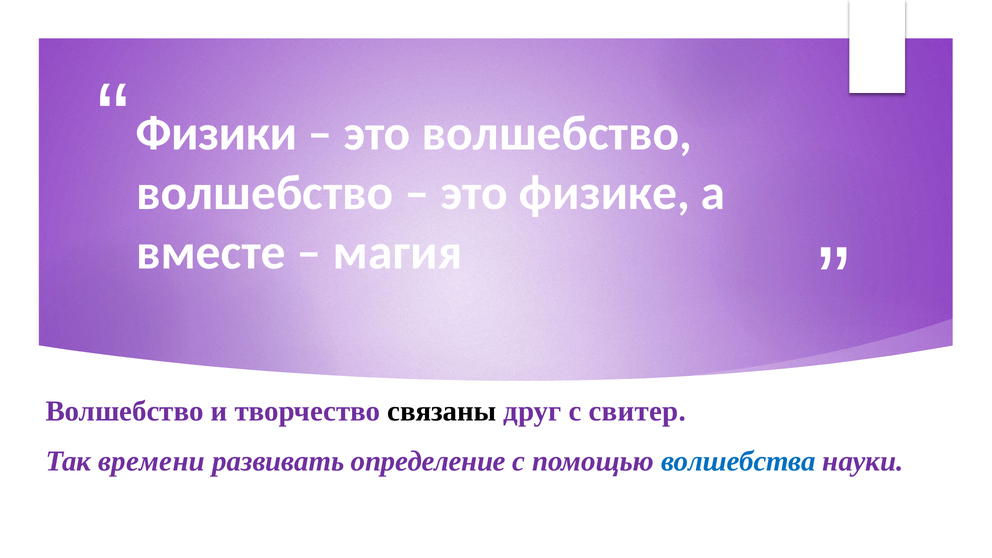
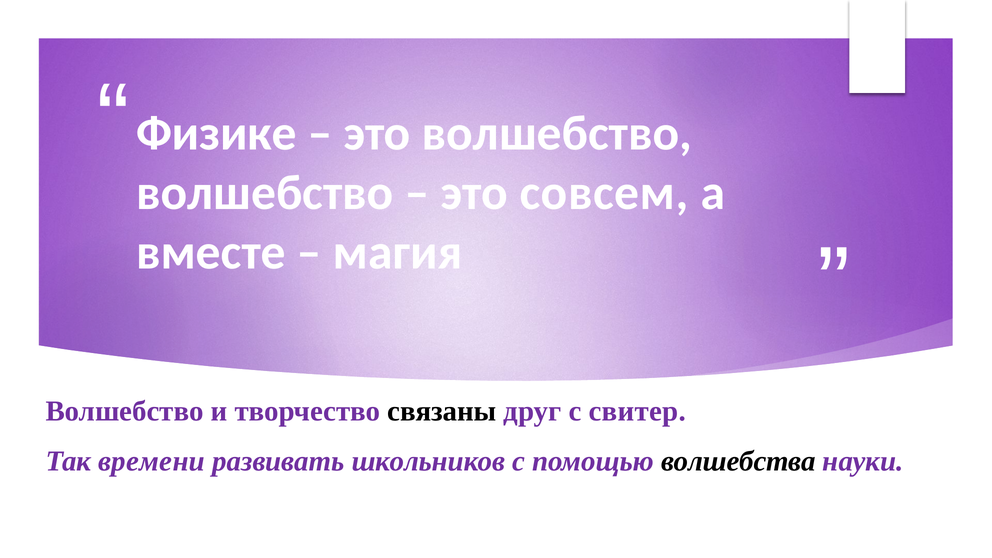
Физики: Физики -> Физике (216, 134)
физике: физике -> совсем (604, 193)
определение: определение -> школьников (428, 461)
волшебства colour: blue -> black (738, 461)
